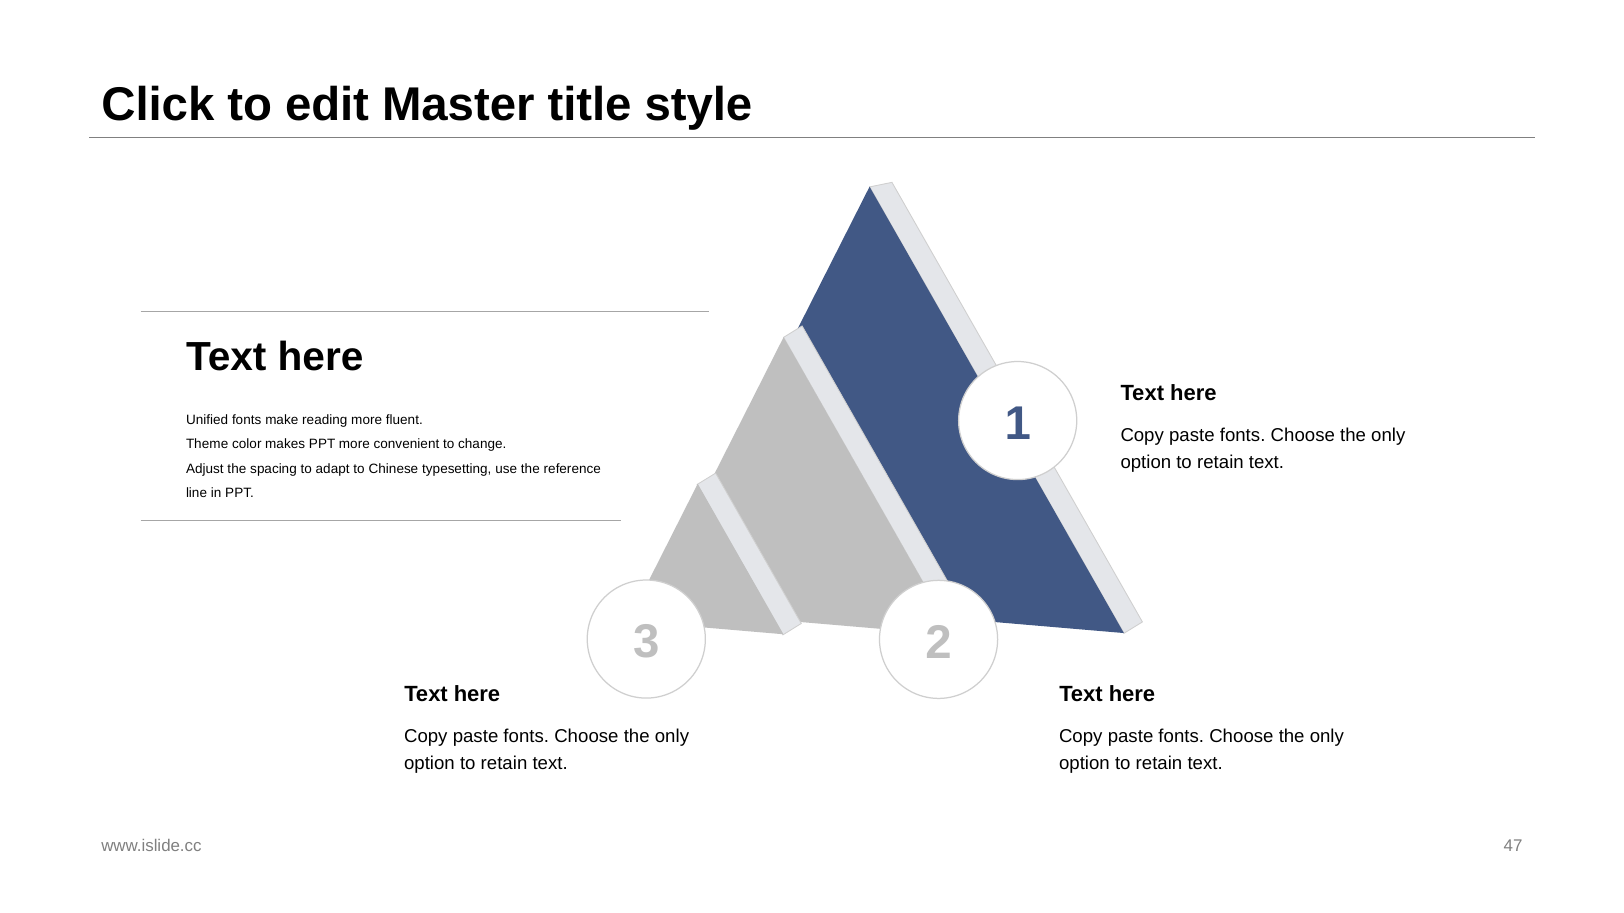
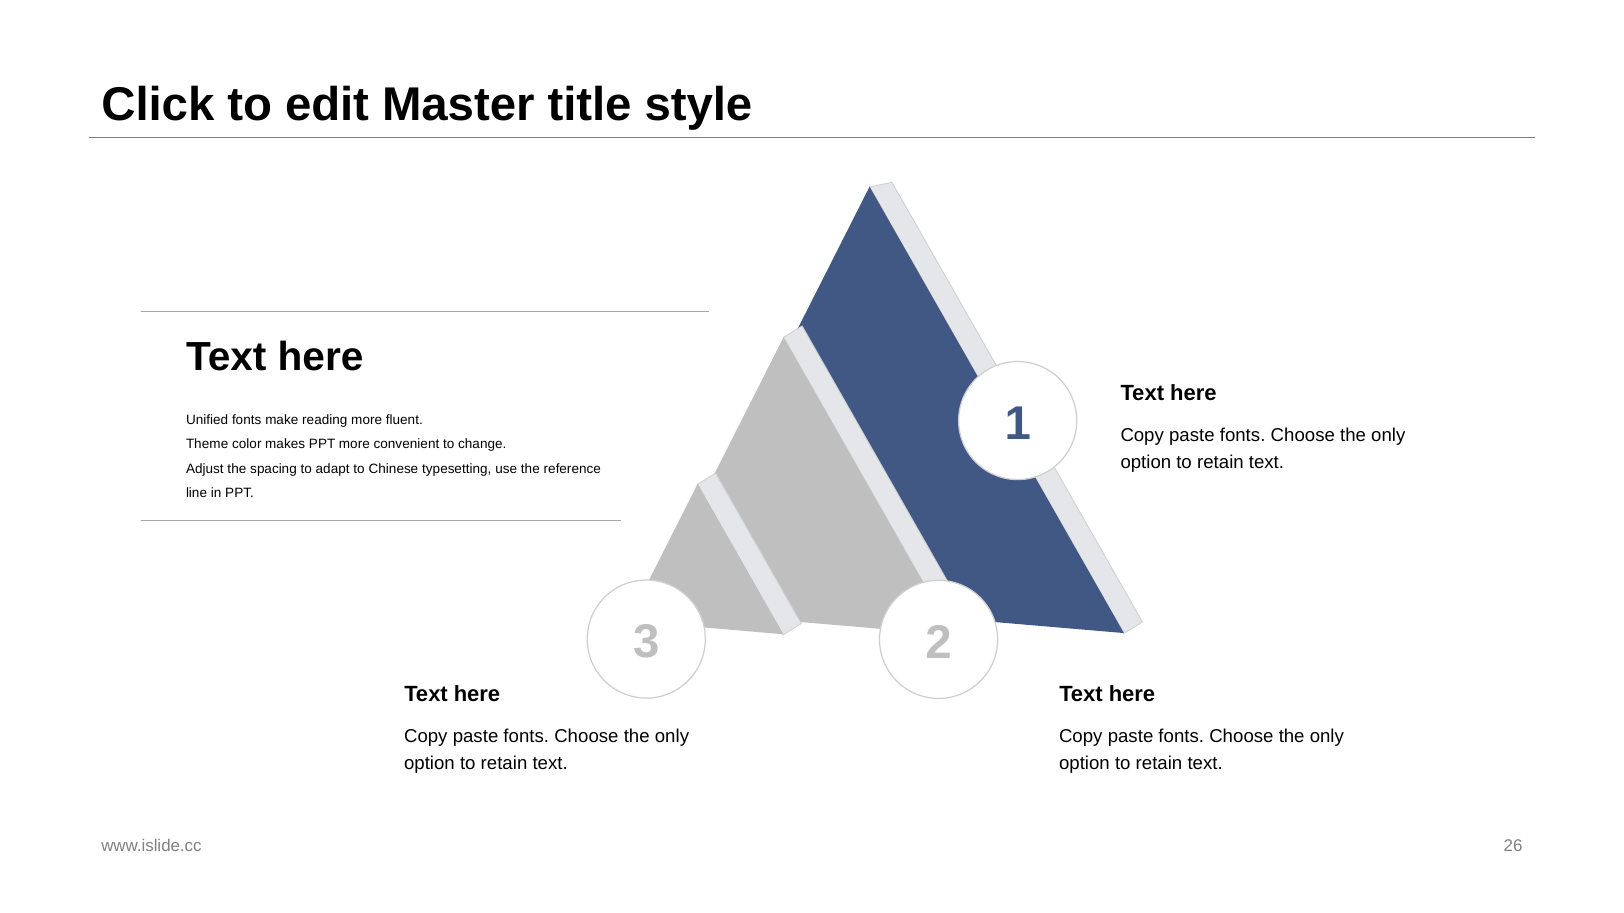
47: 47 -> 26 (1513, 846)
